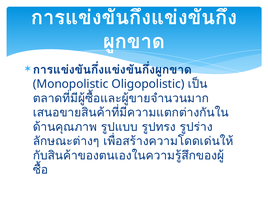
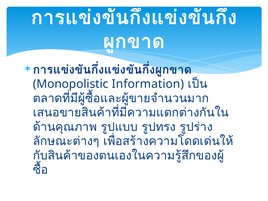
Oligopolistic: Oligopolistic -> Information (148, 84)
